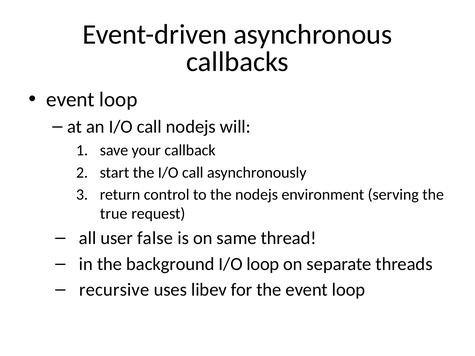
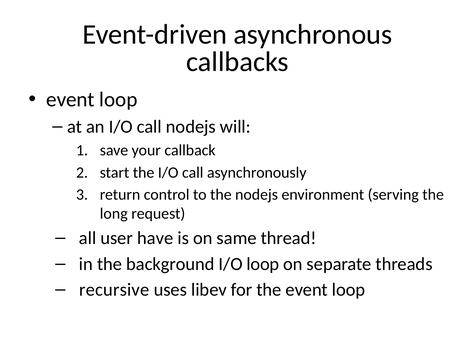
true: true -> long (114, 214)
false: false -> have (155, 238)
